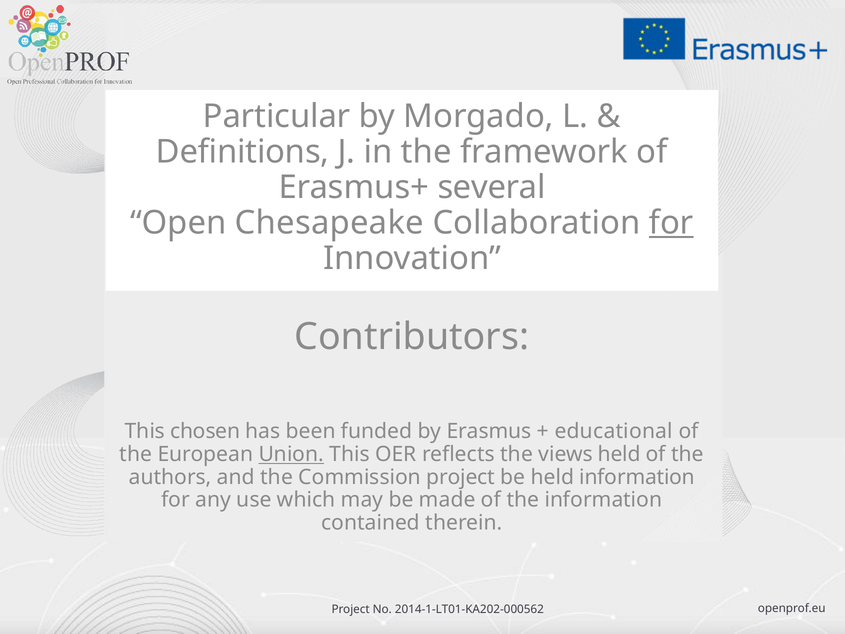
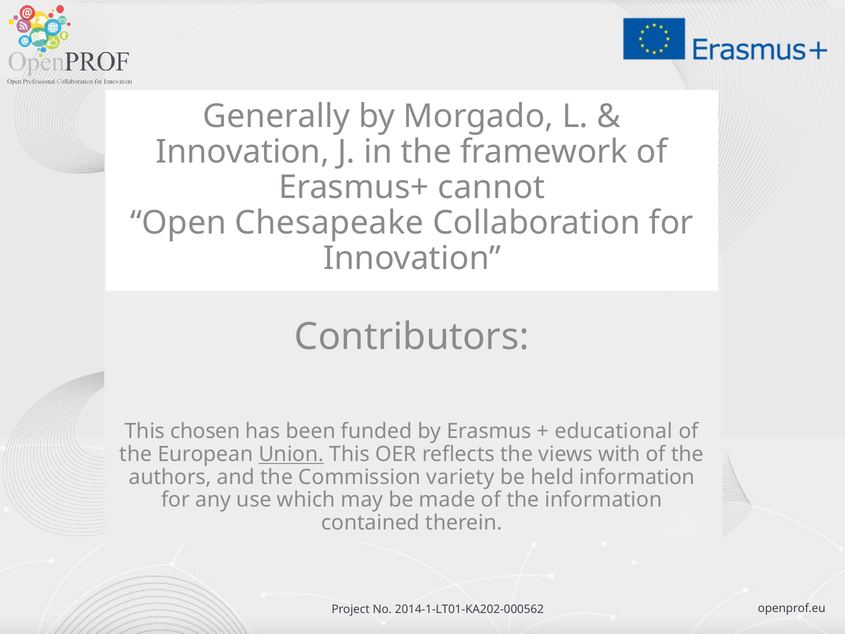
Particular: Particular -> Generally (277, 116)
Definitions: Definitions -> Innovation (243, 152)
several: several -> cannot (491, 187)
for underline: present -> none (671, 223)
views held: held -> with (619, 454)
Commission project: project -> variety (460, 477)
